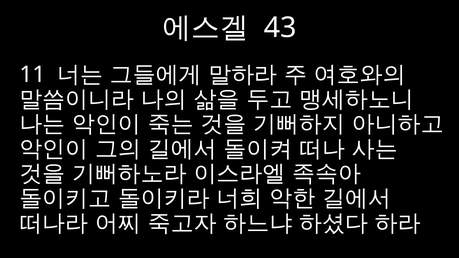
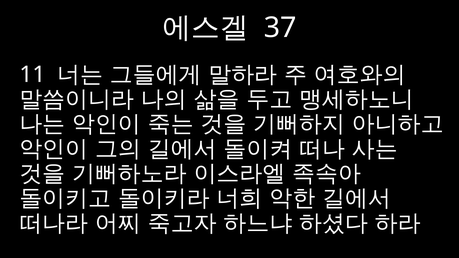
43: 43 -> 37 (280, 28)
